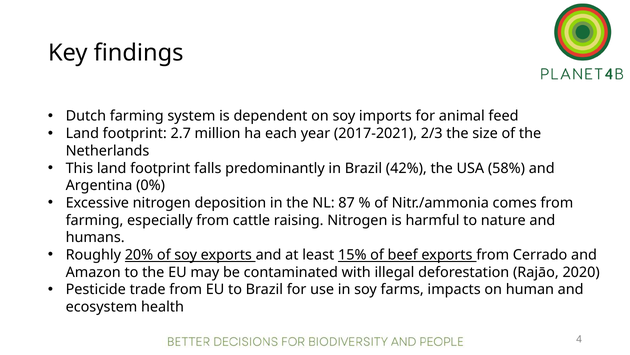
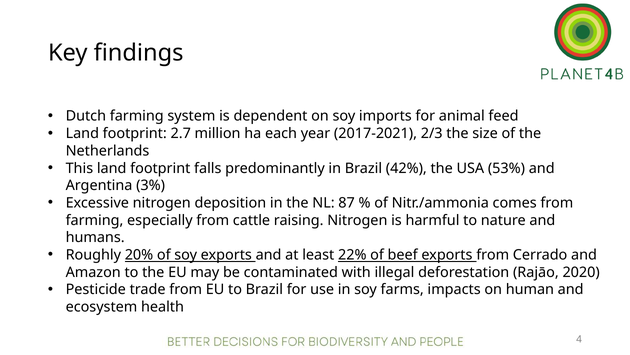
58%: 58% -> 53% (506, 168)
0%: 0% -> 3% (151, 185)
15%: 15% -> 22% (352, 255)
